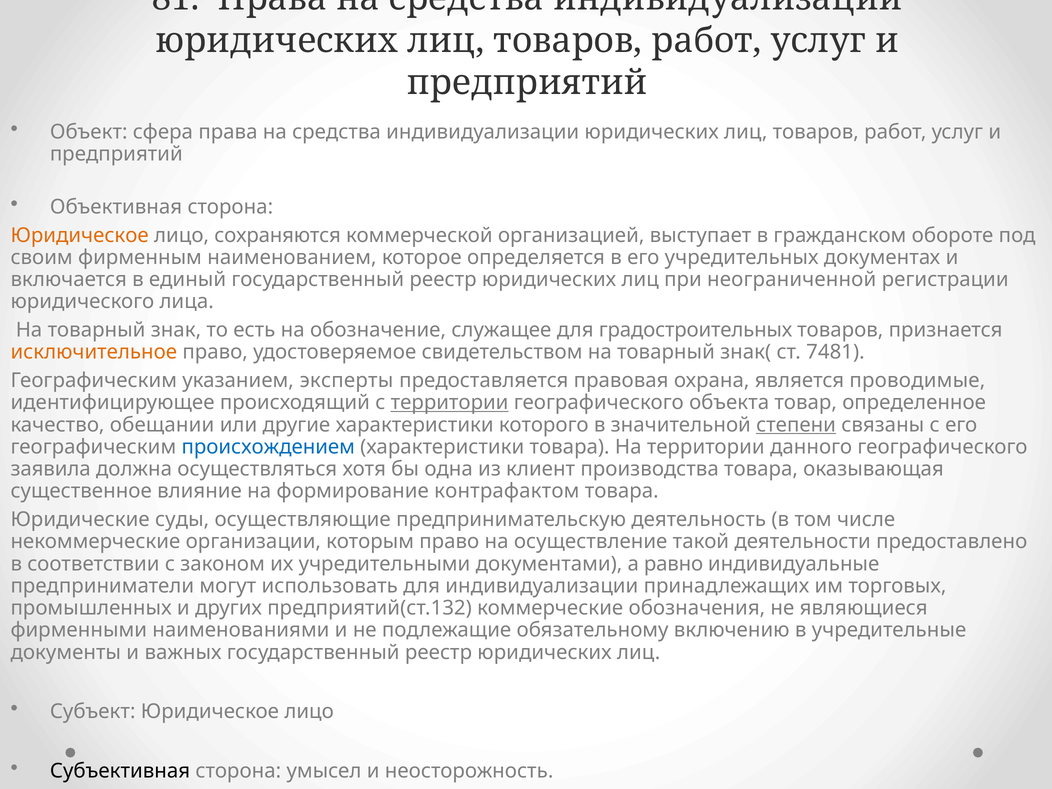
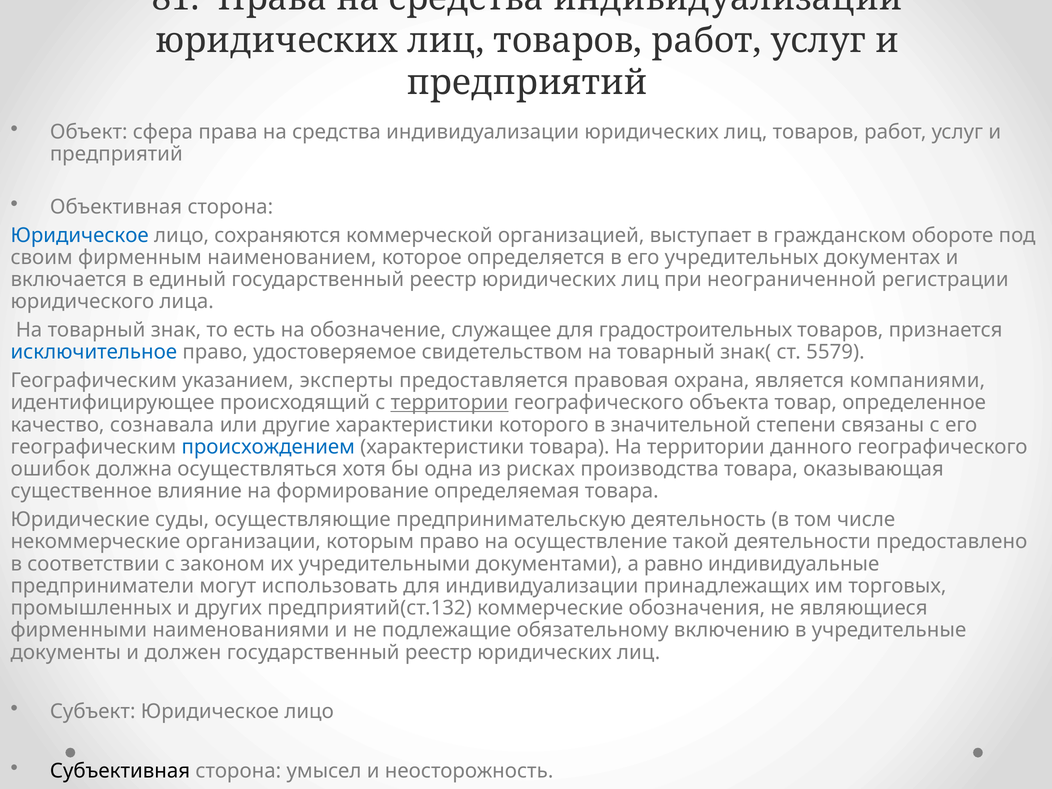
Юридическое colour: orange -> blue (80, 235)
исключительное colour: orange -> blue (94, 352)
7481: 7481 -> 5579 (835, 352)
проводимые: проводимые -> компаниями (917, 381)
обещании: обещании -> сознавала (162, 425)
степени underline: present -> none (796, 425)
заявила: заявила -> ошибок (50, 469)
клиент: клиент -> рисках (541, 469)
контрафактом: контрафактом -> определяемая (507, 491)
важных: важных -> должен (183, 652)
